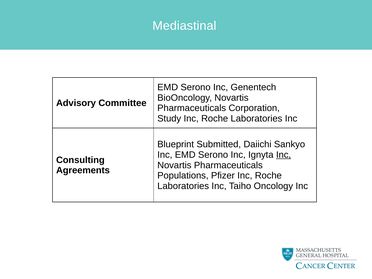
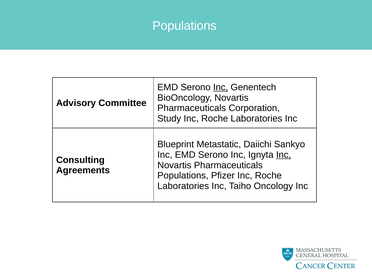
Mediastinal: Mediastinal -> Populations (184, 26)
Inc underline: none -> present (221, 87)
Submitted: Submitted -> Metastatic (219, 144)
